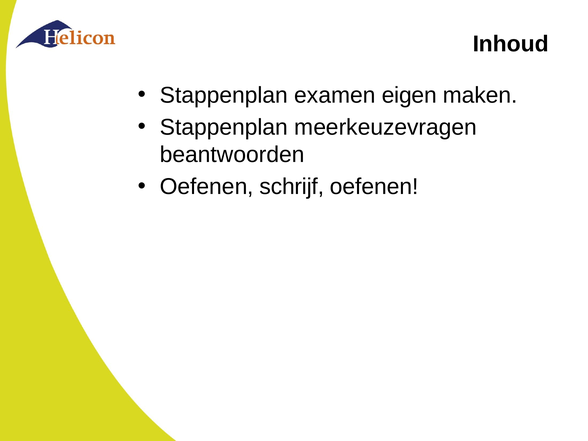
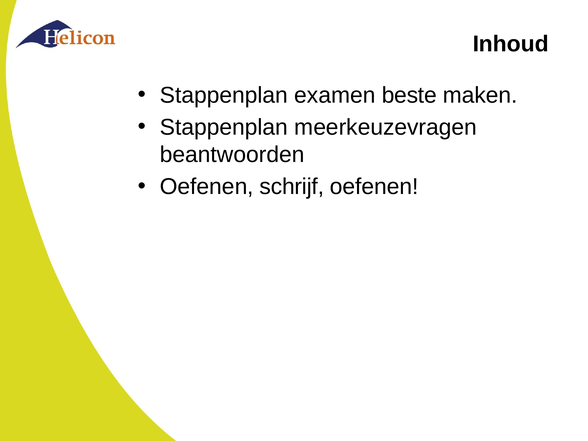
eigen: eigen -> beste (409, 95)
